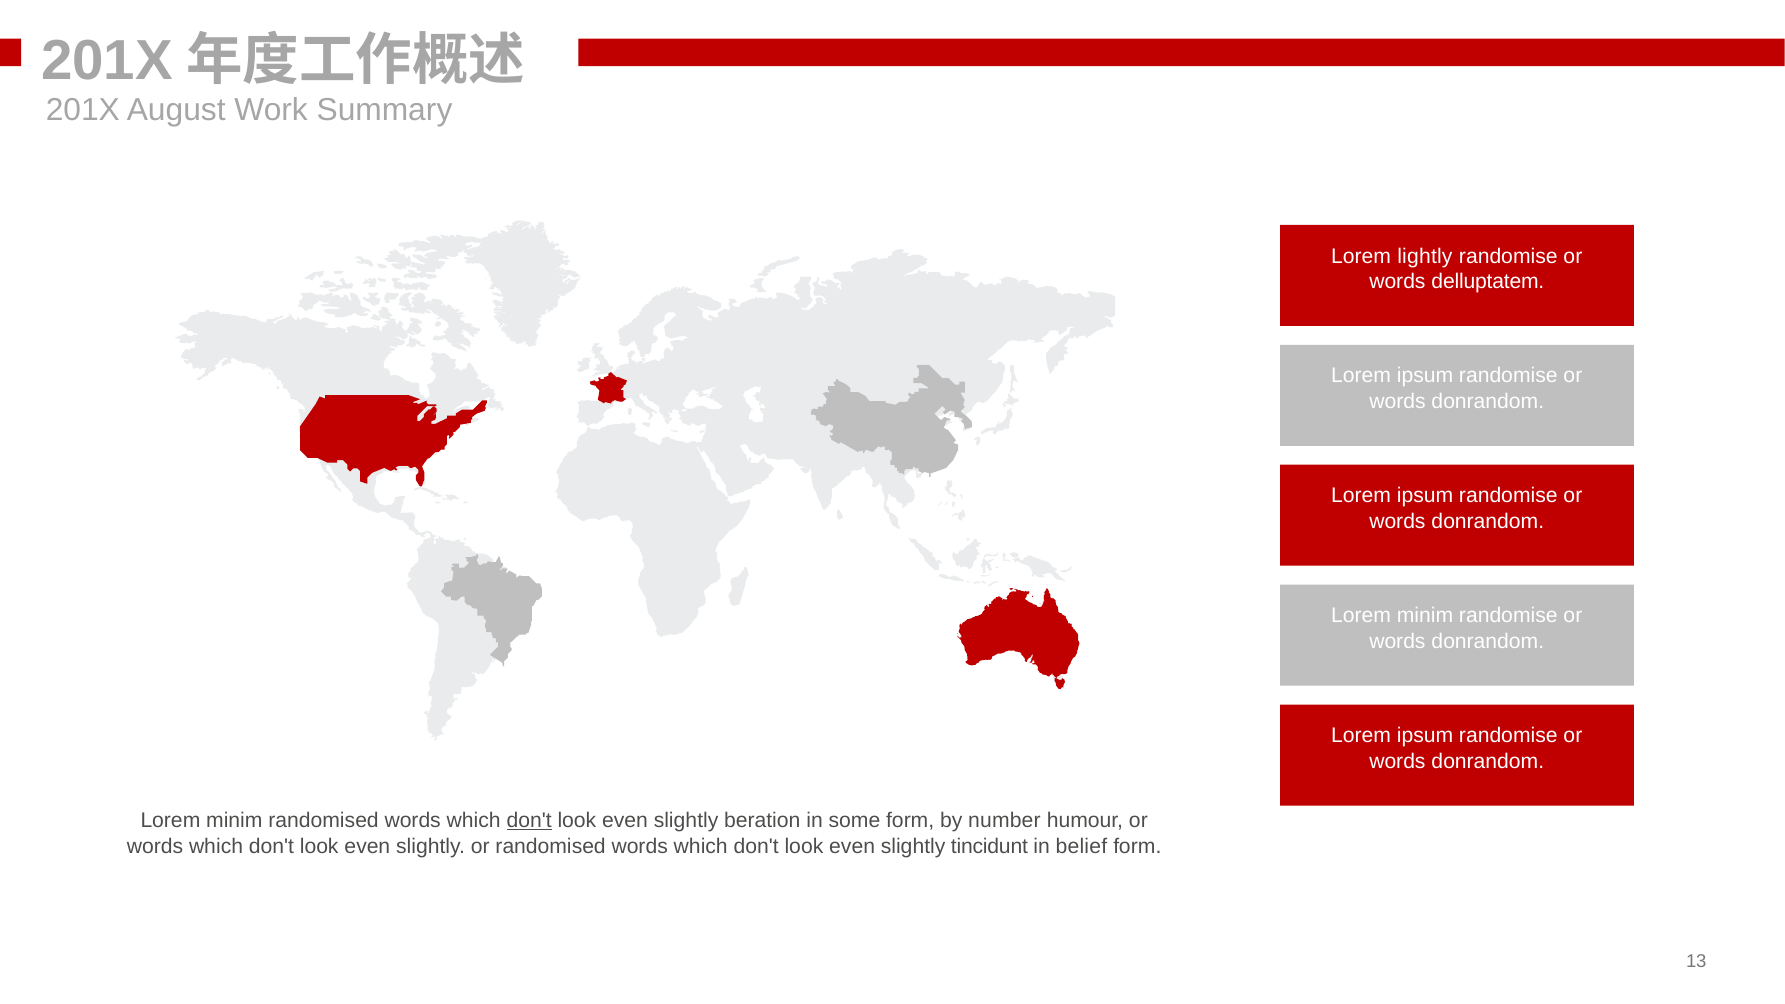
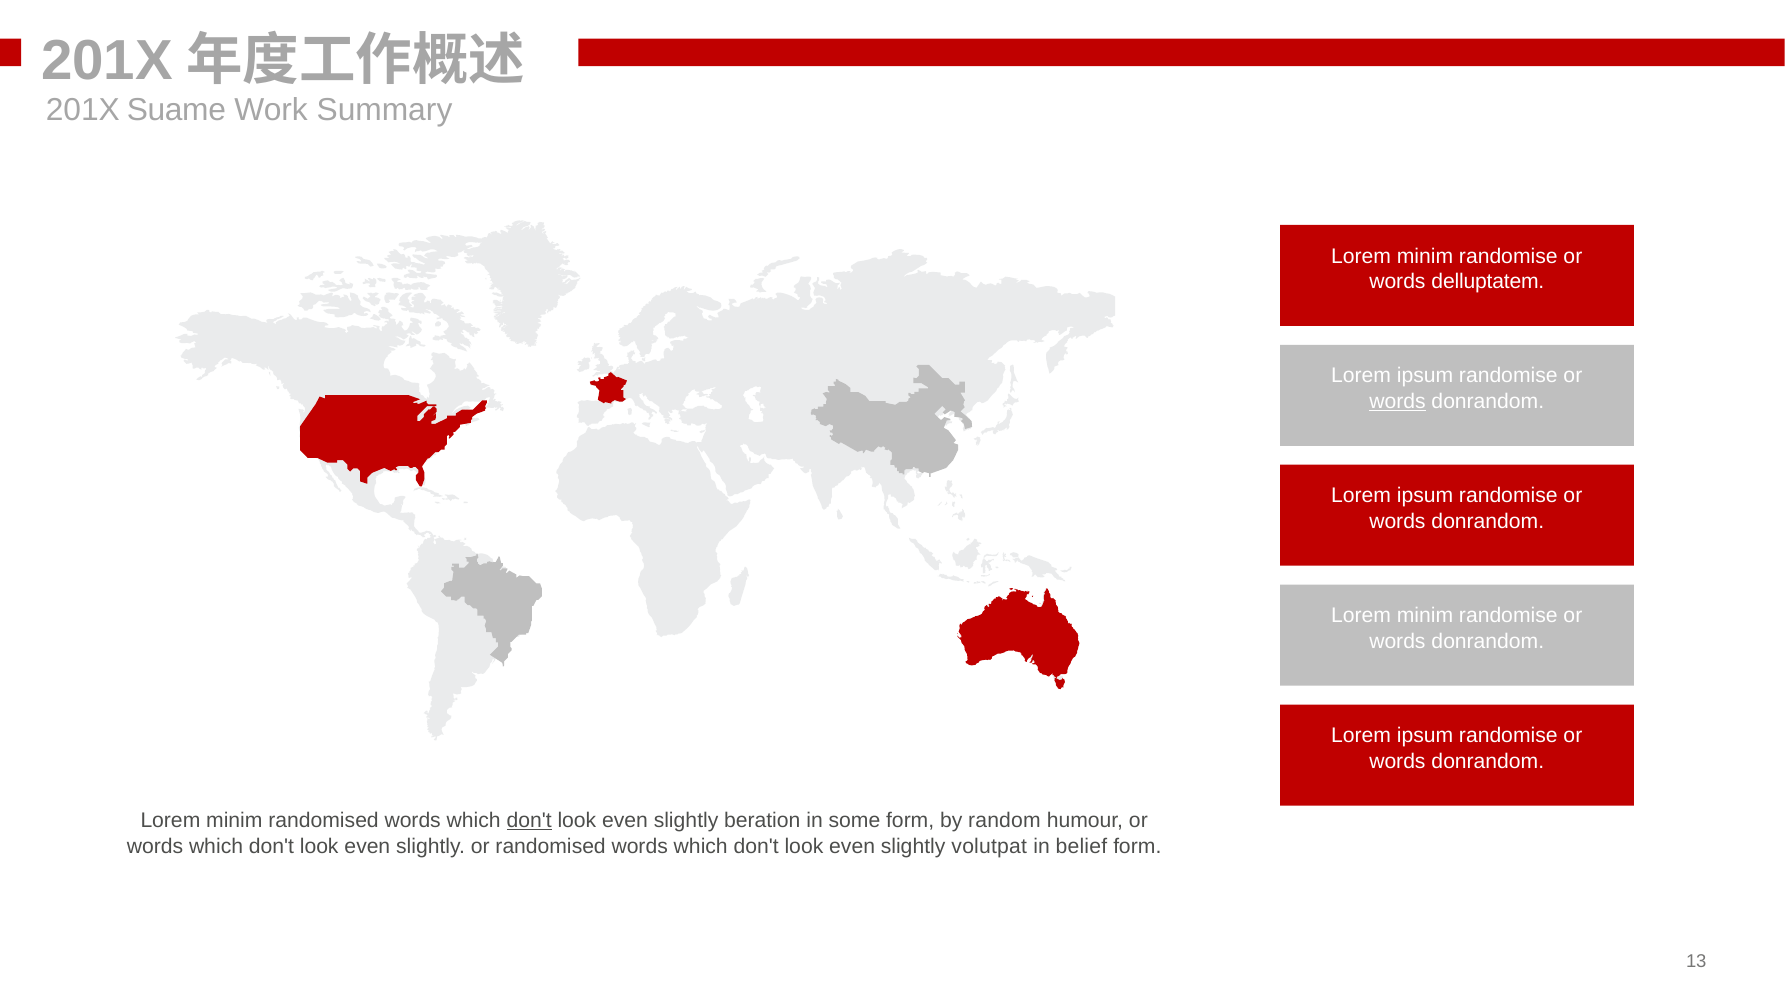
August: August -> Suame (176, 110)
lightly: lightly -> minim (1425, 256)
words underline: none -> present (1397, 401)
number: number -> random (1004, 821)
tincidunt: tincidunt -> volutpat (989, 846)
